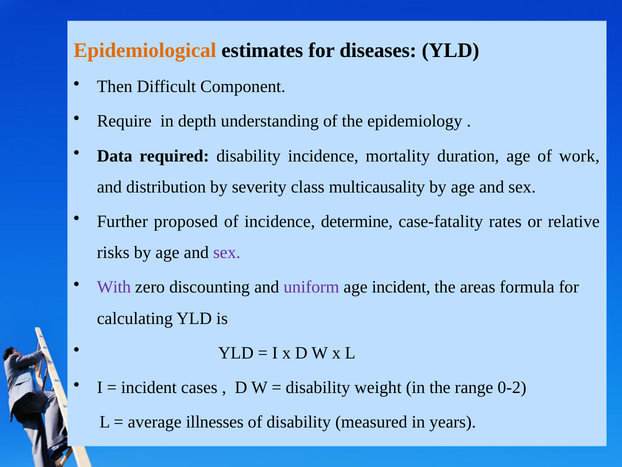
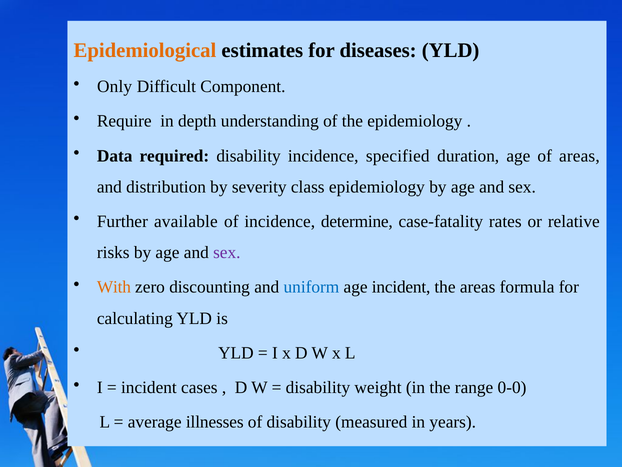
Then: Then -> Only (115, 87)
mortality: mortality -> specified (398, 156)
of work: work -> areas (579, 156)
class multicausality: multicausality -> epidemiology (377, 187)
proposed: proposed -> available (186, 221)
With colour: purple -> orange (114, 287)
uniform colour: purple -> blue (311, 287)
0-2: 0-2 -> 0-0 (512, 387)
